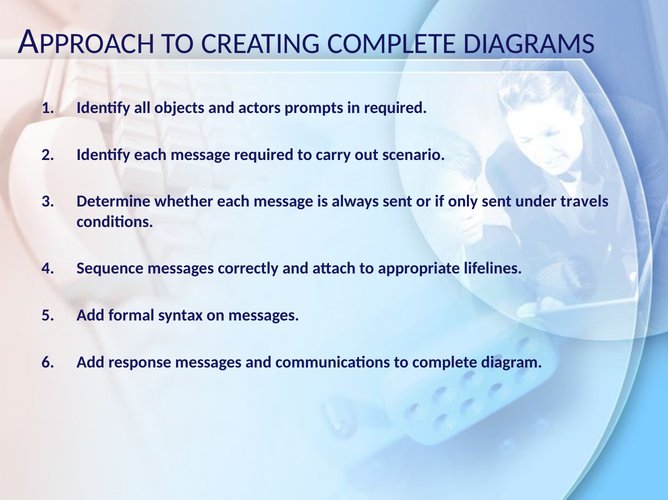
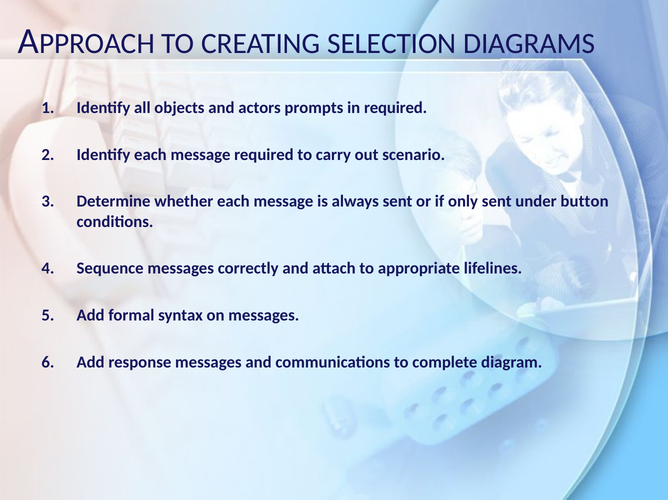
CREATING COMPLETE: COMPLETE -> SELECTION (392, 44)
travels: travels -> button (585, 201)
